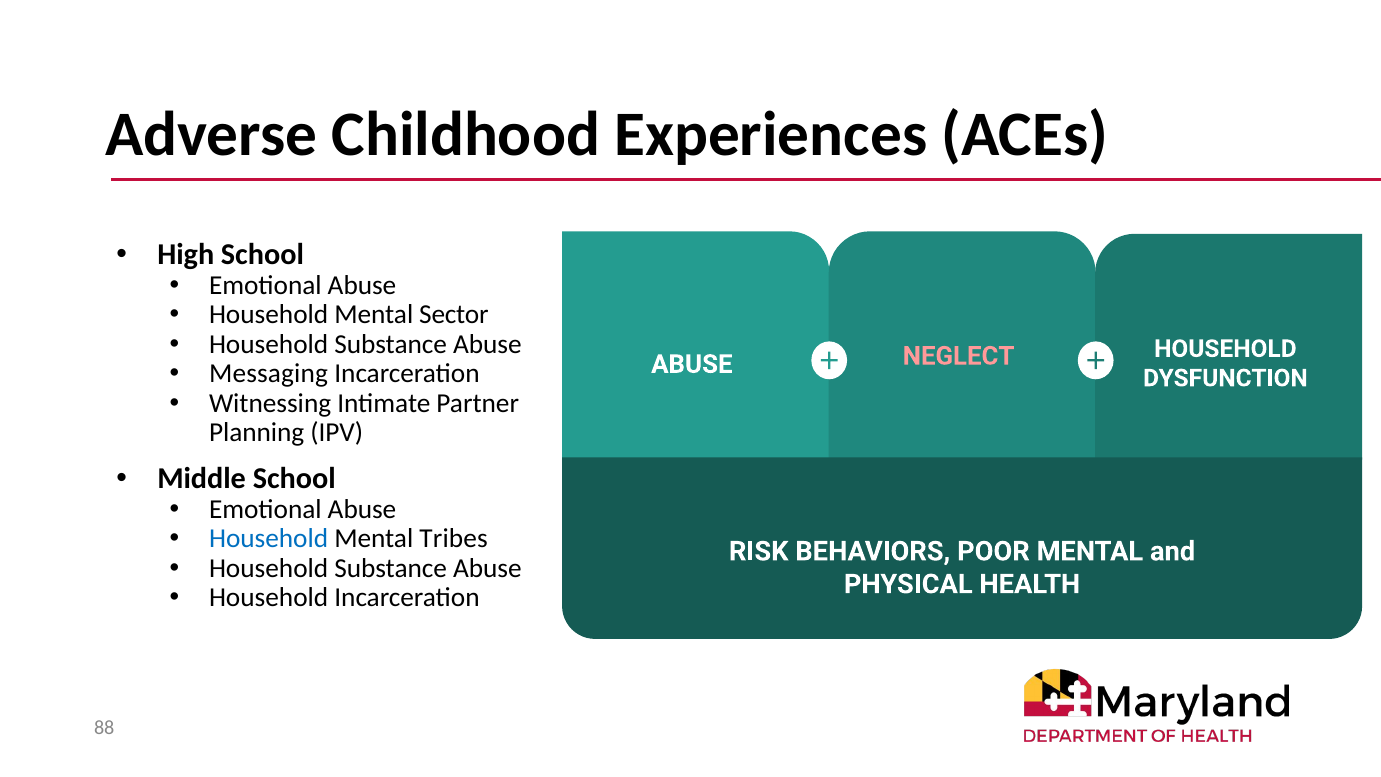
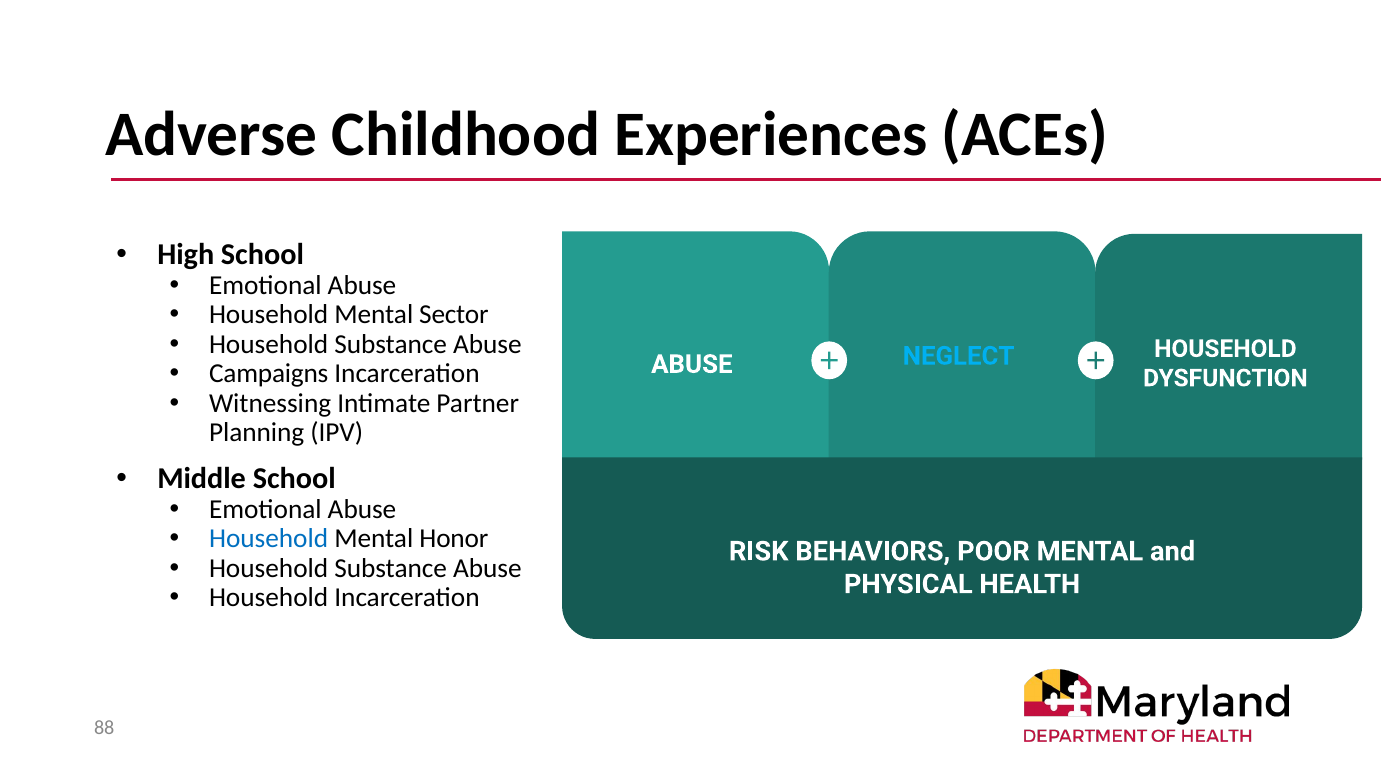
NEGLECT colour: pink -> light blue (959, 356)
Messaging: Messaging -> Campaigns (269, 374)
Tribes: Tribes -> Honor (454, 539)
